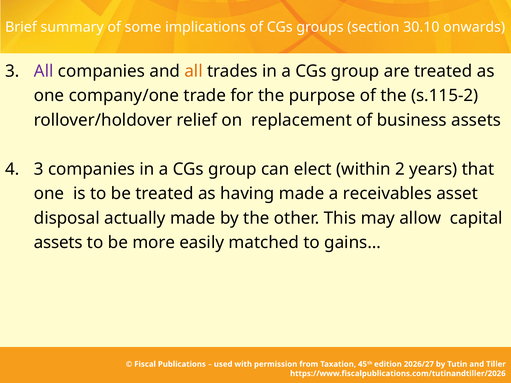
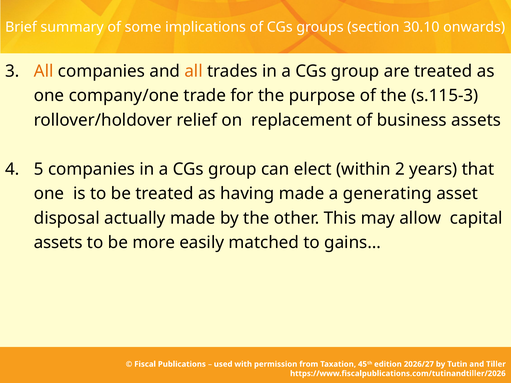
All colour: purple -> orange (44, 71)
s.115-2: s.115-2 -> s.115-3 (445, 96)
3: 3 -> 5 (39, 169)
receivables: receivables -> generating (387, 194)
